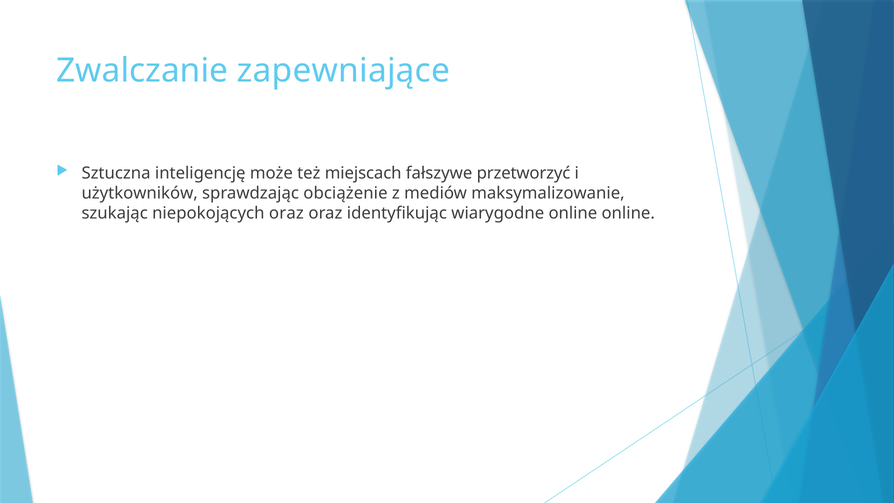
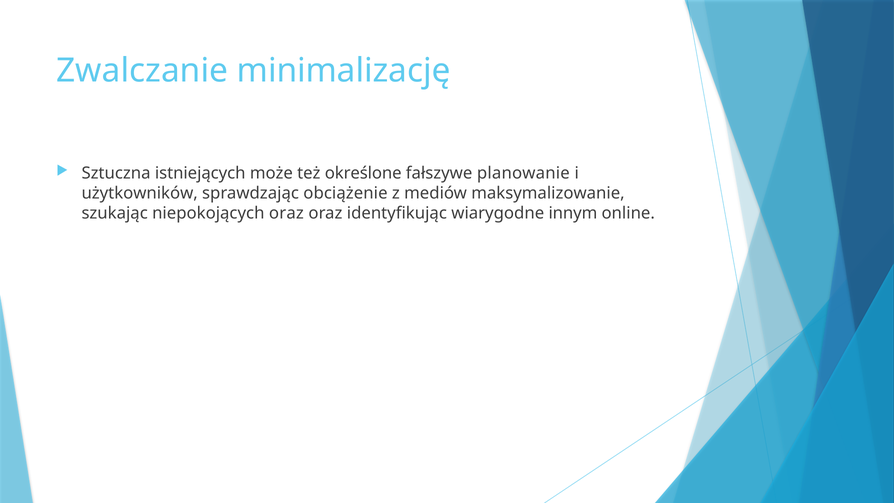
zapewniające: zapewniające -> minimalizację (344, 71)
inteligencję: inteligencję -> istniejących (200, 173)
miejscach: miejscach -> określone (363, 173)
przetworzyć: przetworzyć -> planowanie (523, 173)
wiarygodne online: online -> innym (573, 213)
